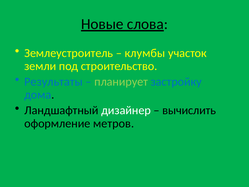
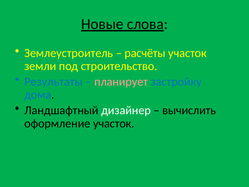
клумбы: клумбы -> расчёты (145, 53)
планирует colour: light green -> pink (121, 82)
оформление метров: метров -> участок (114, 123)
